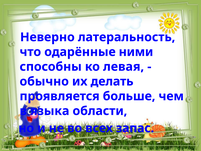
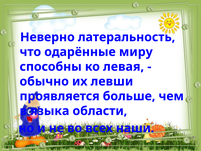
ними: ними -> миру (136, 52)
делать: делать -> левши (112, 81)
запас: запас -> наши (135, 128)
